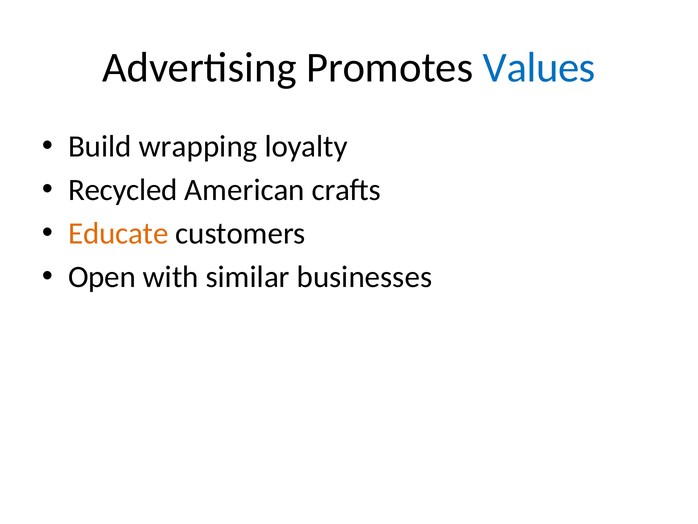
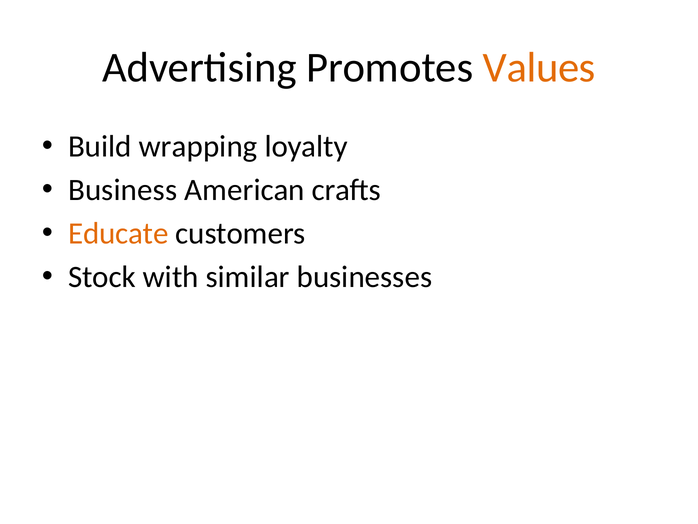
Values colour: blue -> orange (539, 68)
Recycled: Recycled -> Business (123, 190)
Open: Open -> Stock (102, 277)
